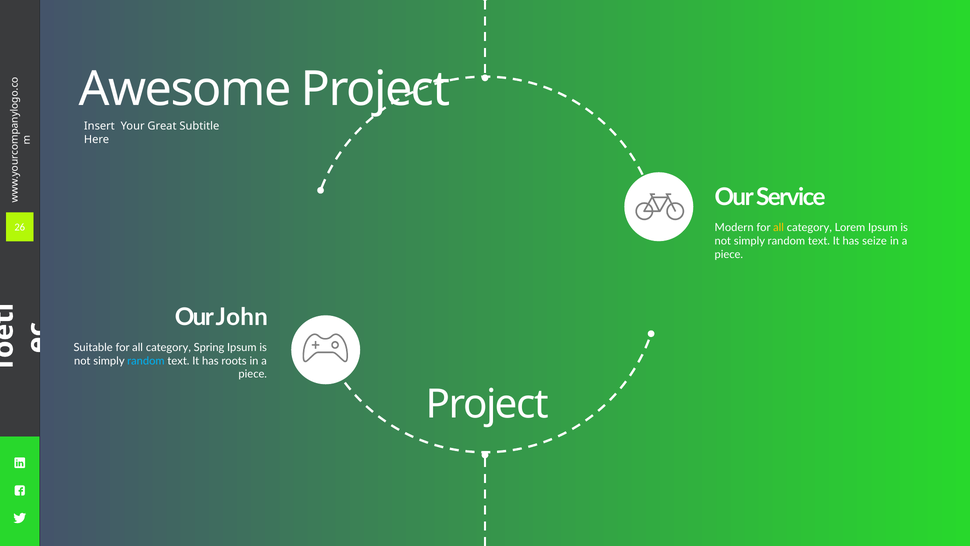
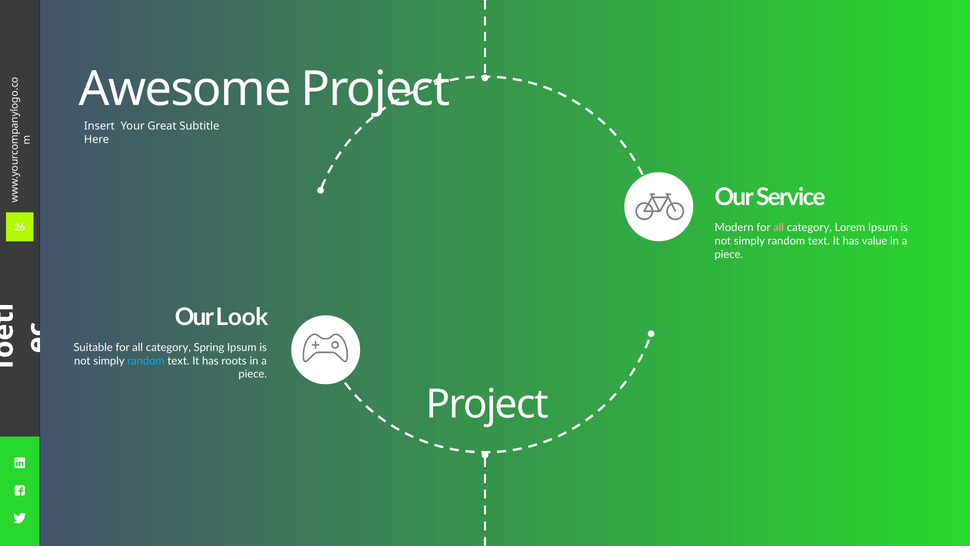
all colour: yellow -> pink (779, 228)
seize: seize -> value (875, 241)
John: John -> Look (242, 317)
